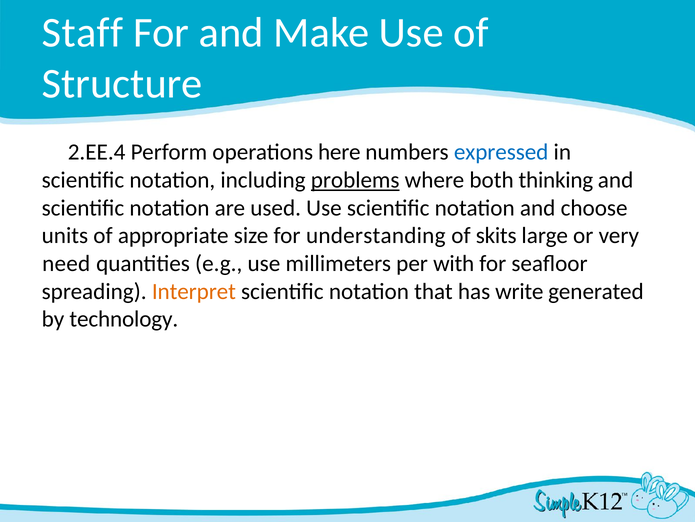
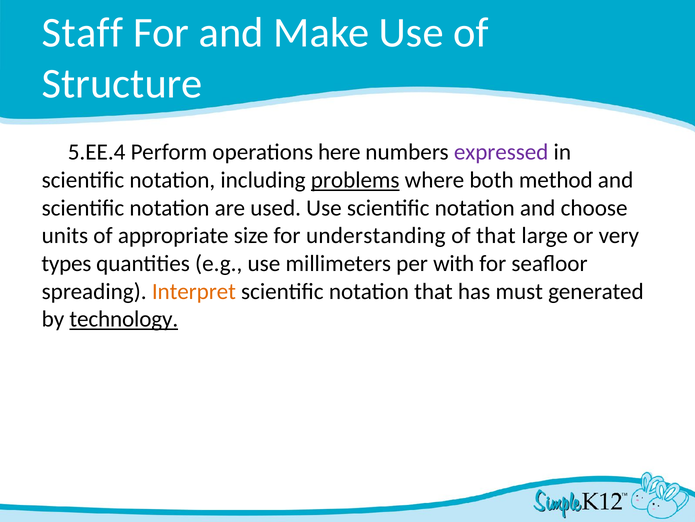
2.EE.4: 2.EE.4 -> 5.EE.4 (97, 152)
expressed colour: blue -> purple (501, 152)
thinking: thinking -> method (556, 180)
of skits: skits -> that (496, 235)
need: need -> types (66, 263)
write: write -> must (519, 291)
technology underline: none -> present (124, 319)
